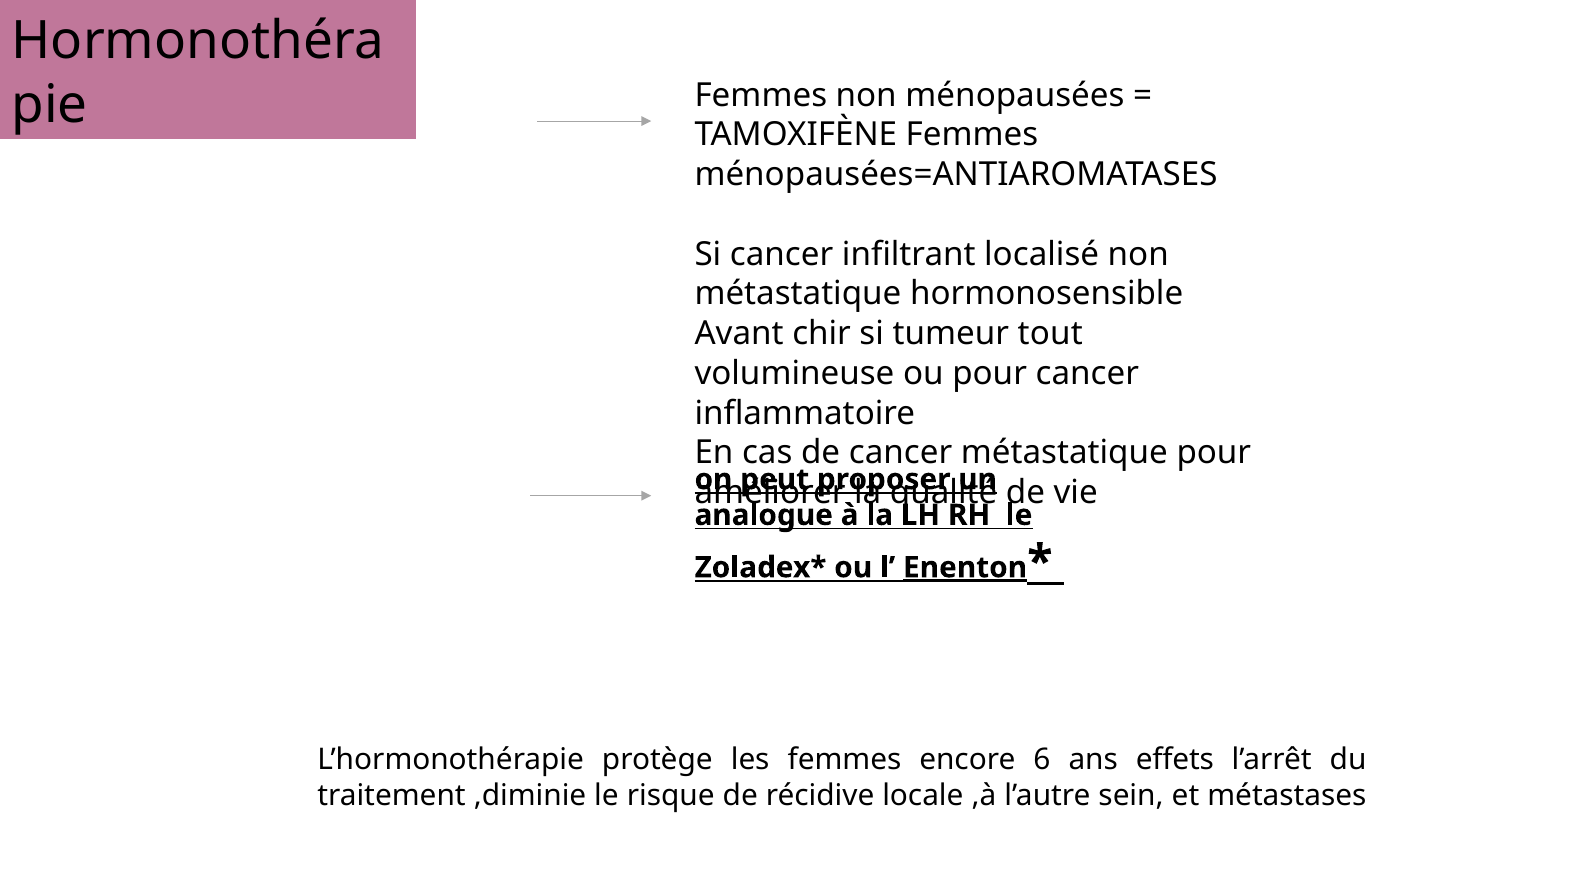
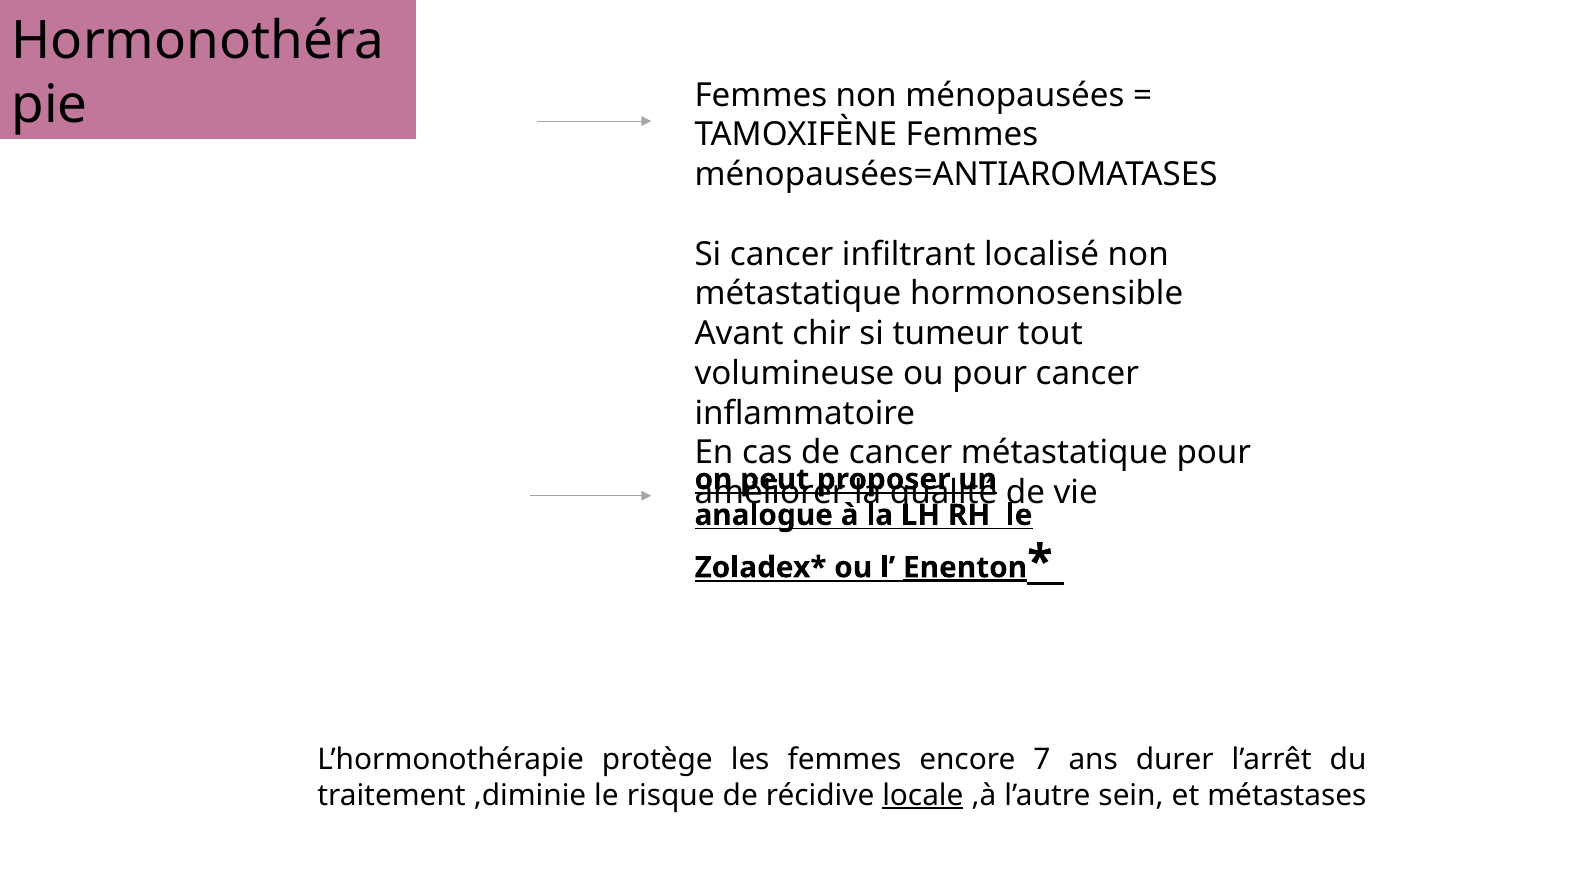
6: 6 -> 7 (1042, 760)
effets: effets -> durer (1175, 760)
locale underline: none -> present (923, 796)
